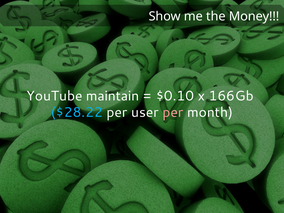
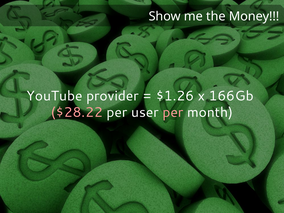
maintain: maintain -> provider (113, 96)
$0.10: $0.10 -> $1.26 (175, 96)
$28.22 colour: light blue -> pink (77, 112)
